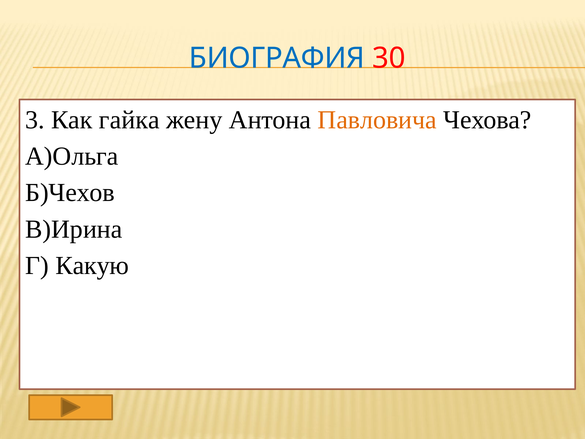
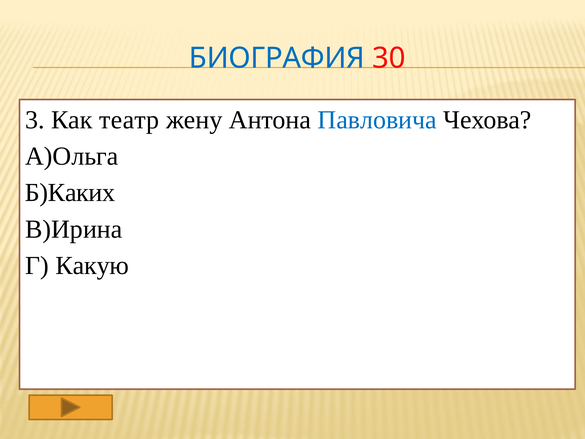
гайка: гайка -> театр (129, 120)
Павловича colour: orange -> blue (377, 120)
Б)Чехов: Б)Чехов -> Б)Каких (70, 193)
